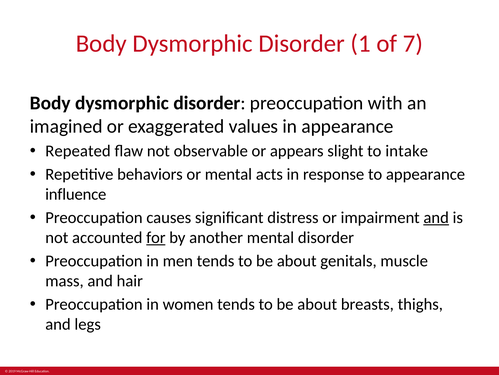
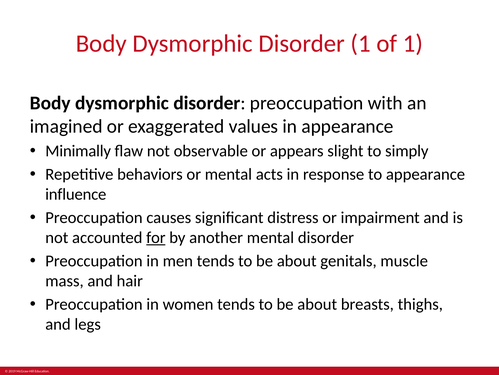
of 7: 7 -> 1 (413, 43)
Repeated: Repeated -> Minimally (78, 151)
intake: intake -> simply (407, 151)
and underline: present -> none (436, 217)
